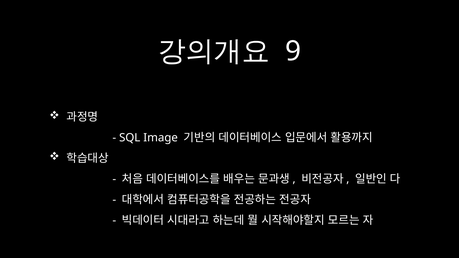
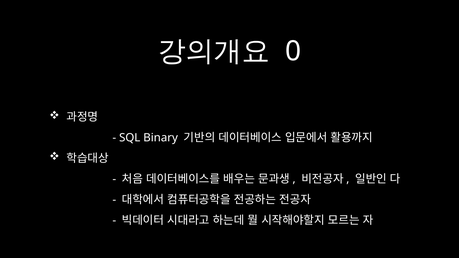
9: 9 -> 0 (293, 51)
Image: Image -> Binary (161, 138)
